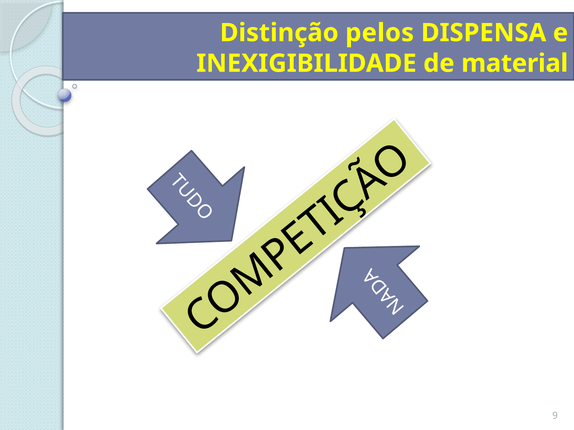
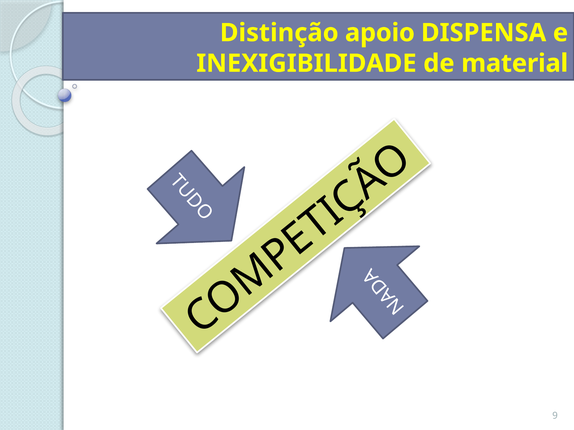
pelos: pelos -> apoio (380, 33)
